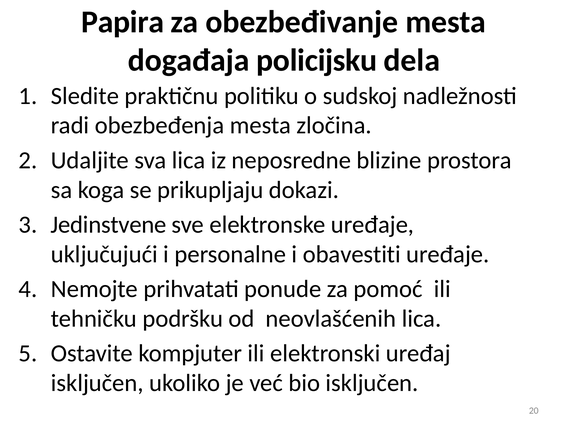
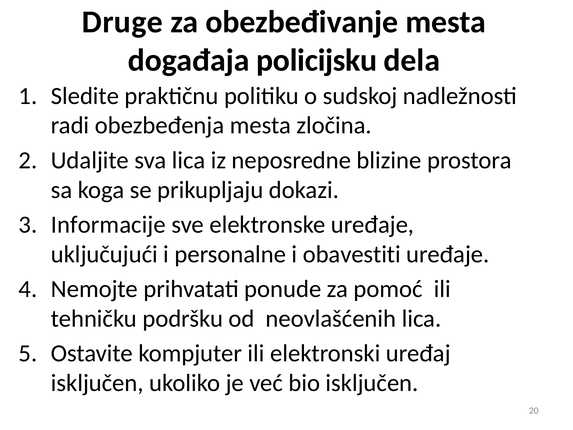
Papira: Papira -> Druge (122, 22)
Jedinstvene: Jedinstvene -> Informacije (108, 224)
